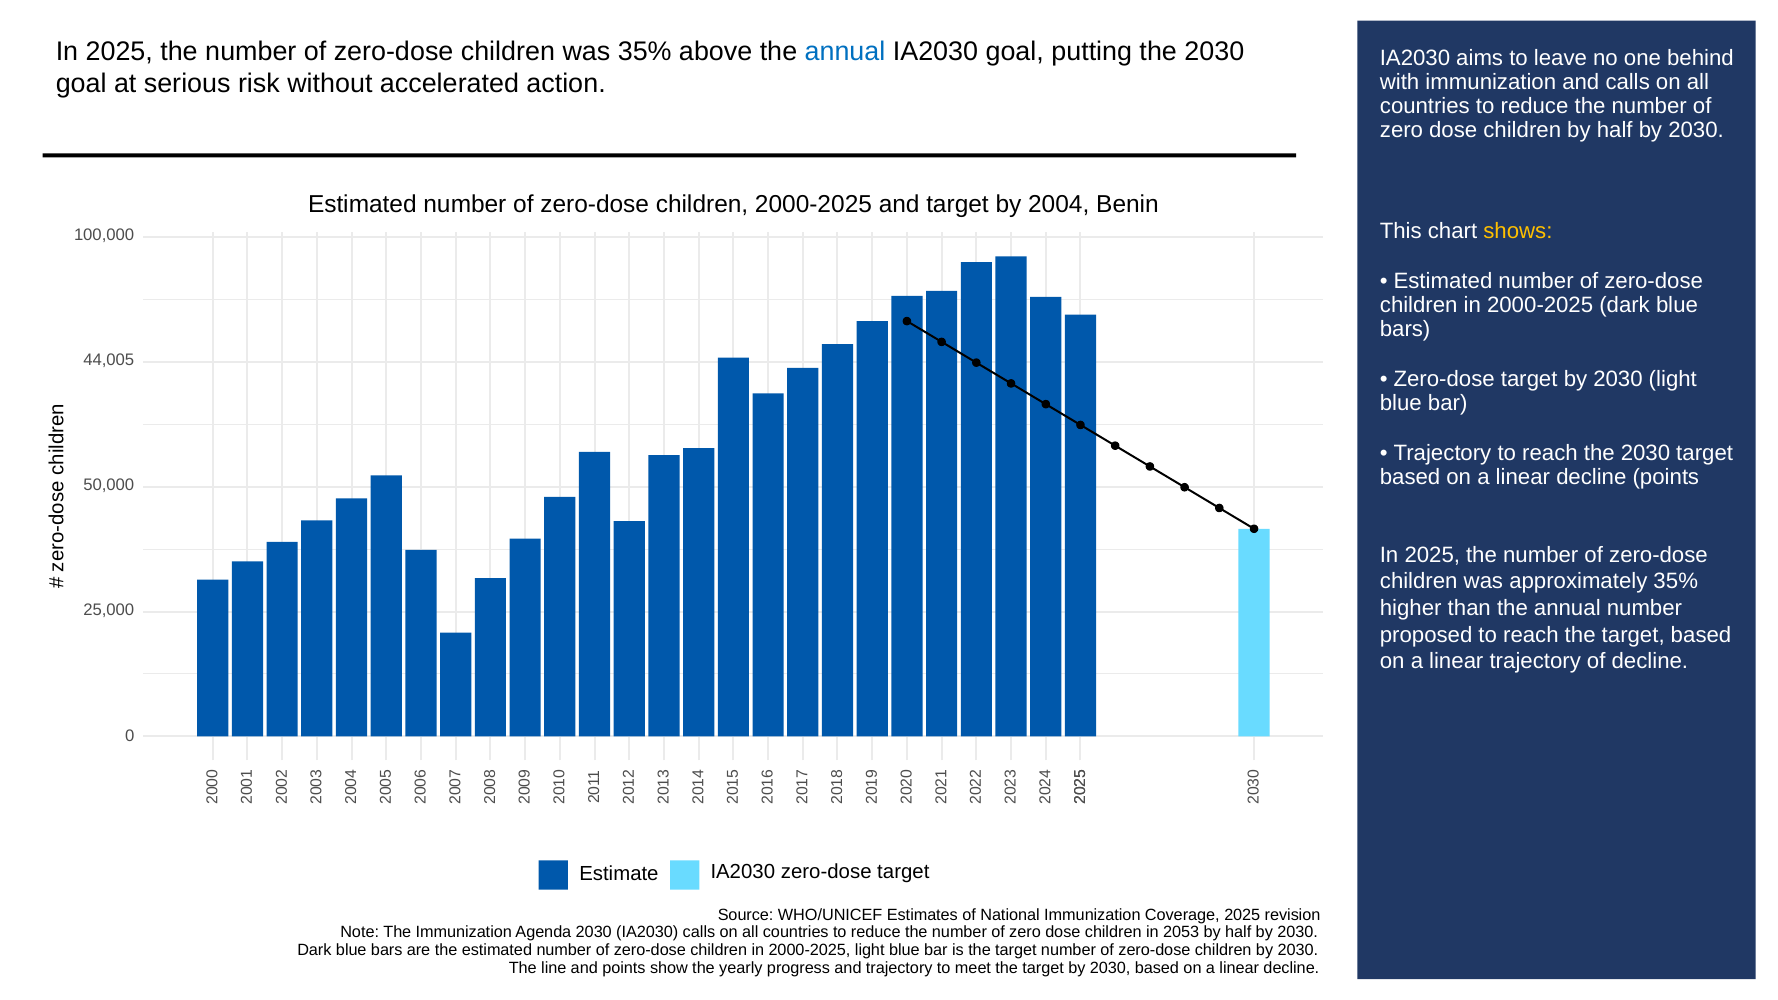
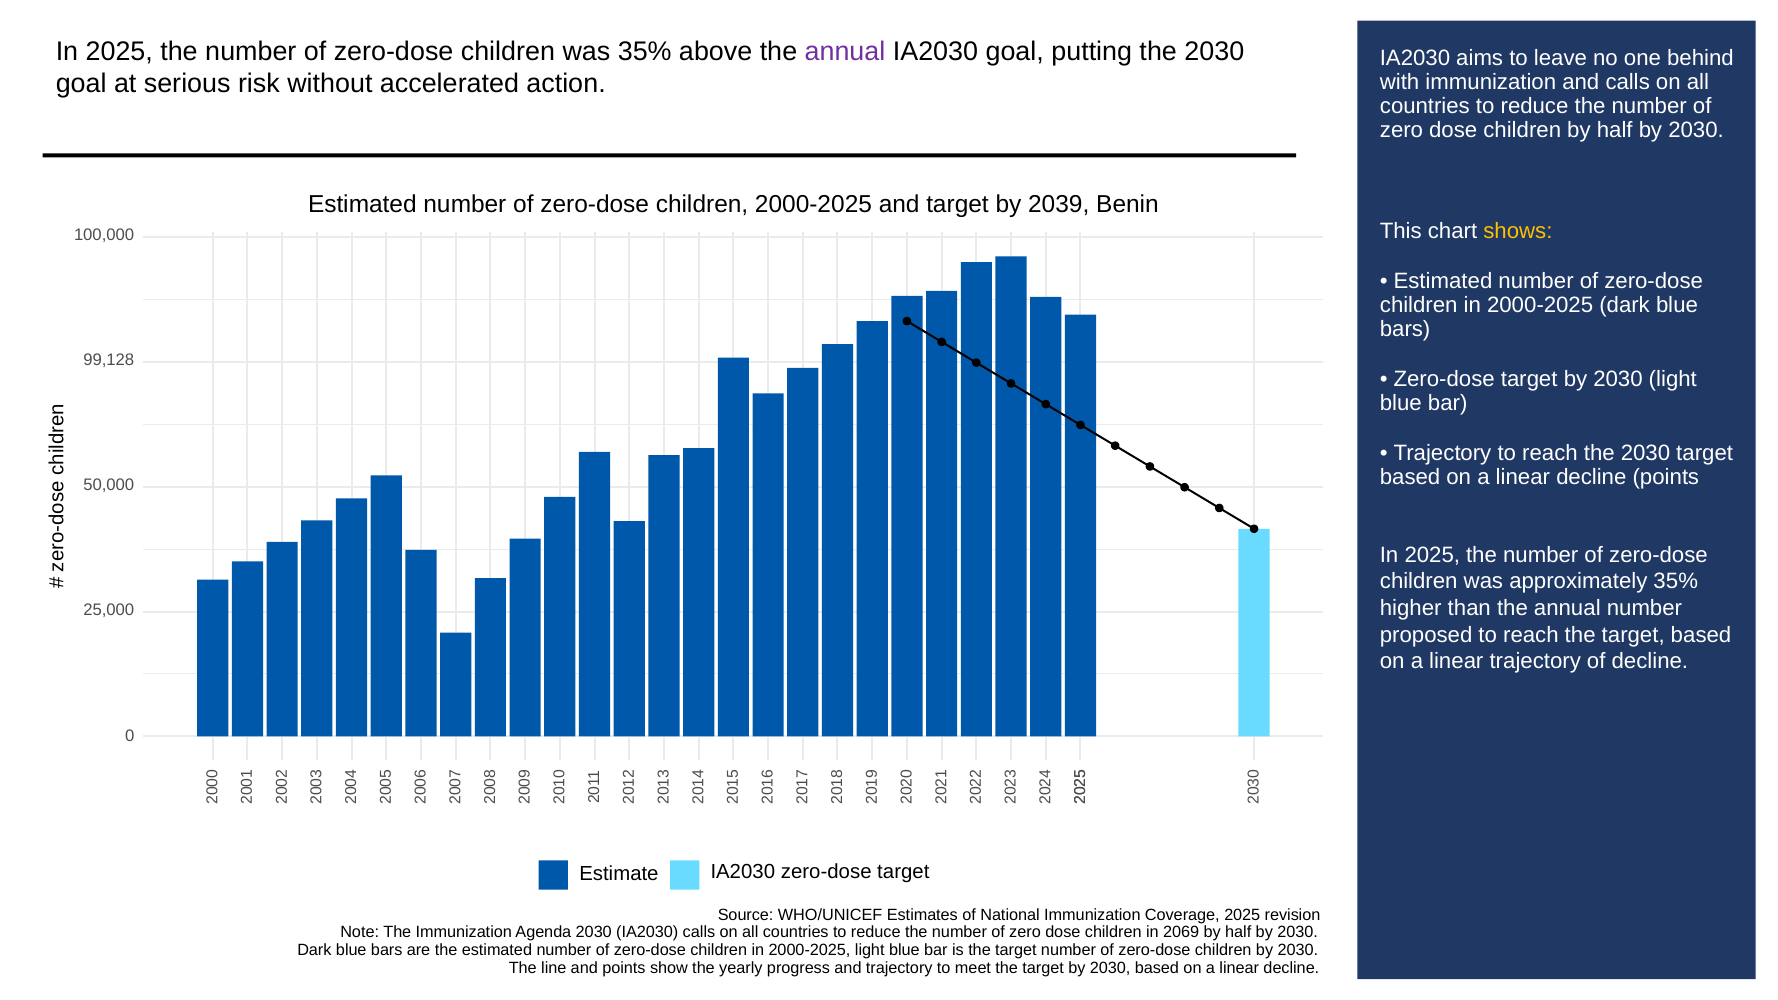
annual colour: blue -> purple (845, 51)
2004: 2004 -> 2039 (1059, 205)
44,005: 44,005 -> 99,128 (109, 360)
2053: 2053 -> 2069 (1181, 932)
